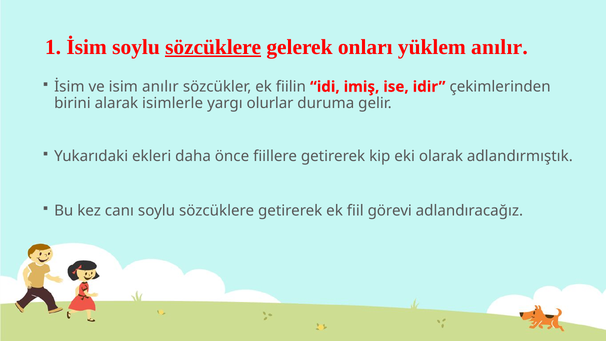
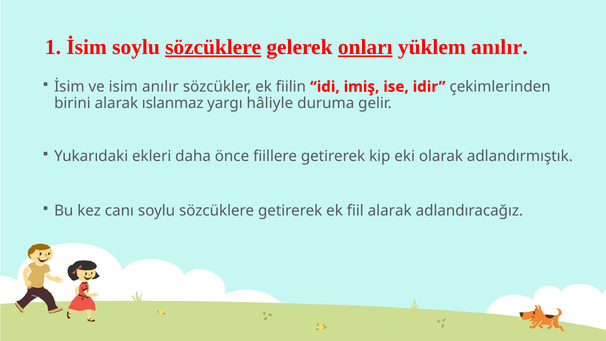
onları underline: none -> present (365, 47)
isimlerle: isimlerle -> ıslanmaz (173, 103)
olurlar: olurlar -> hâliyle (270, 103)
fiil görevi: görevi -> alarak (390, 211)
